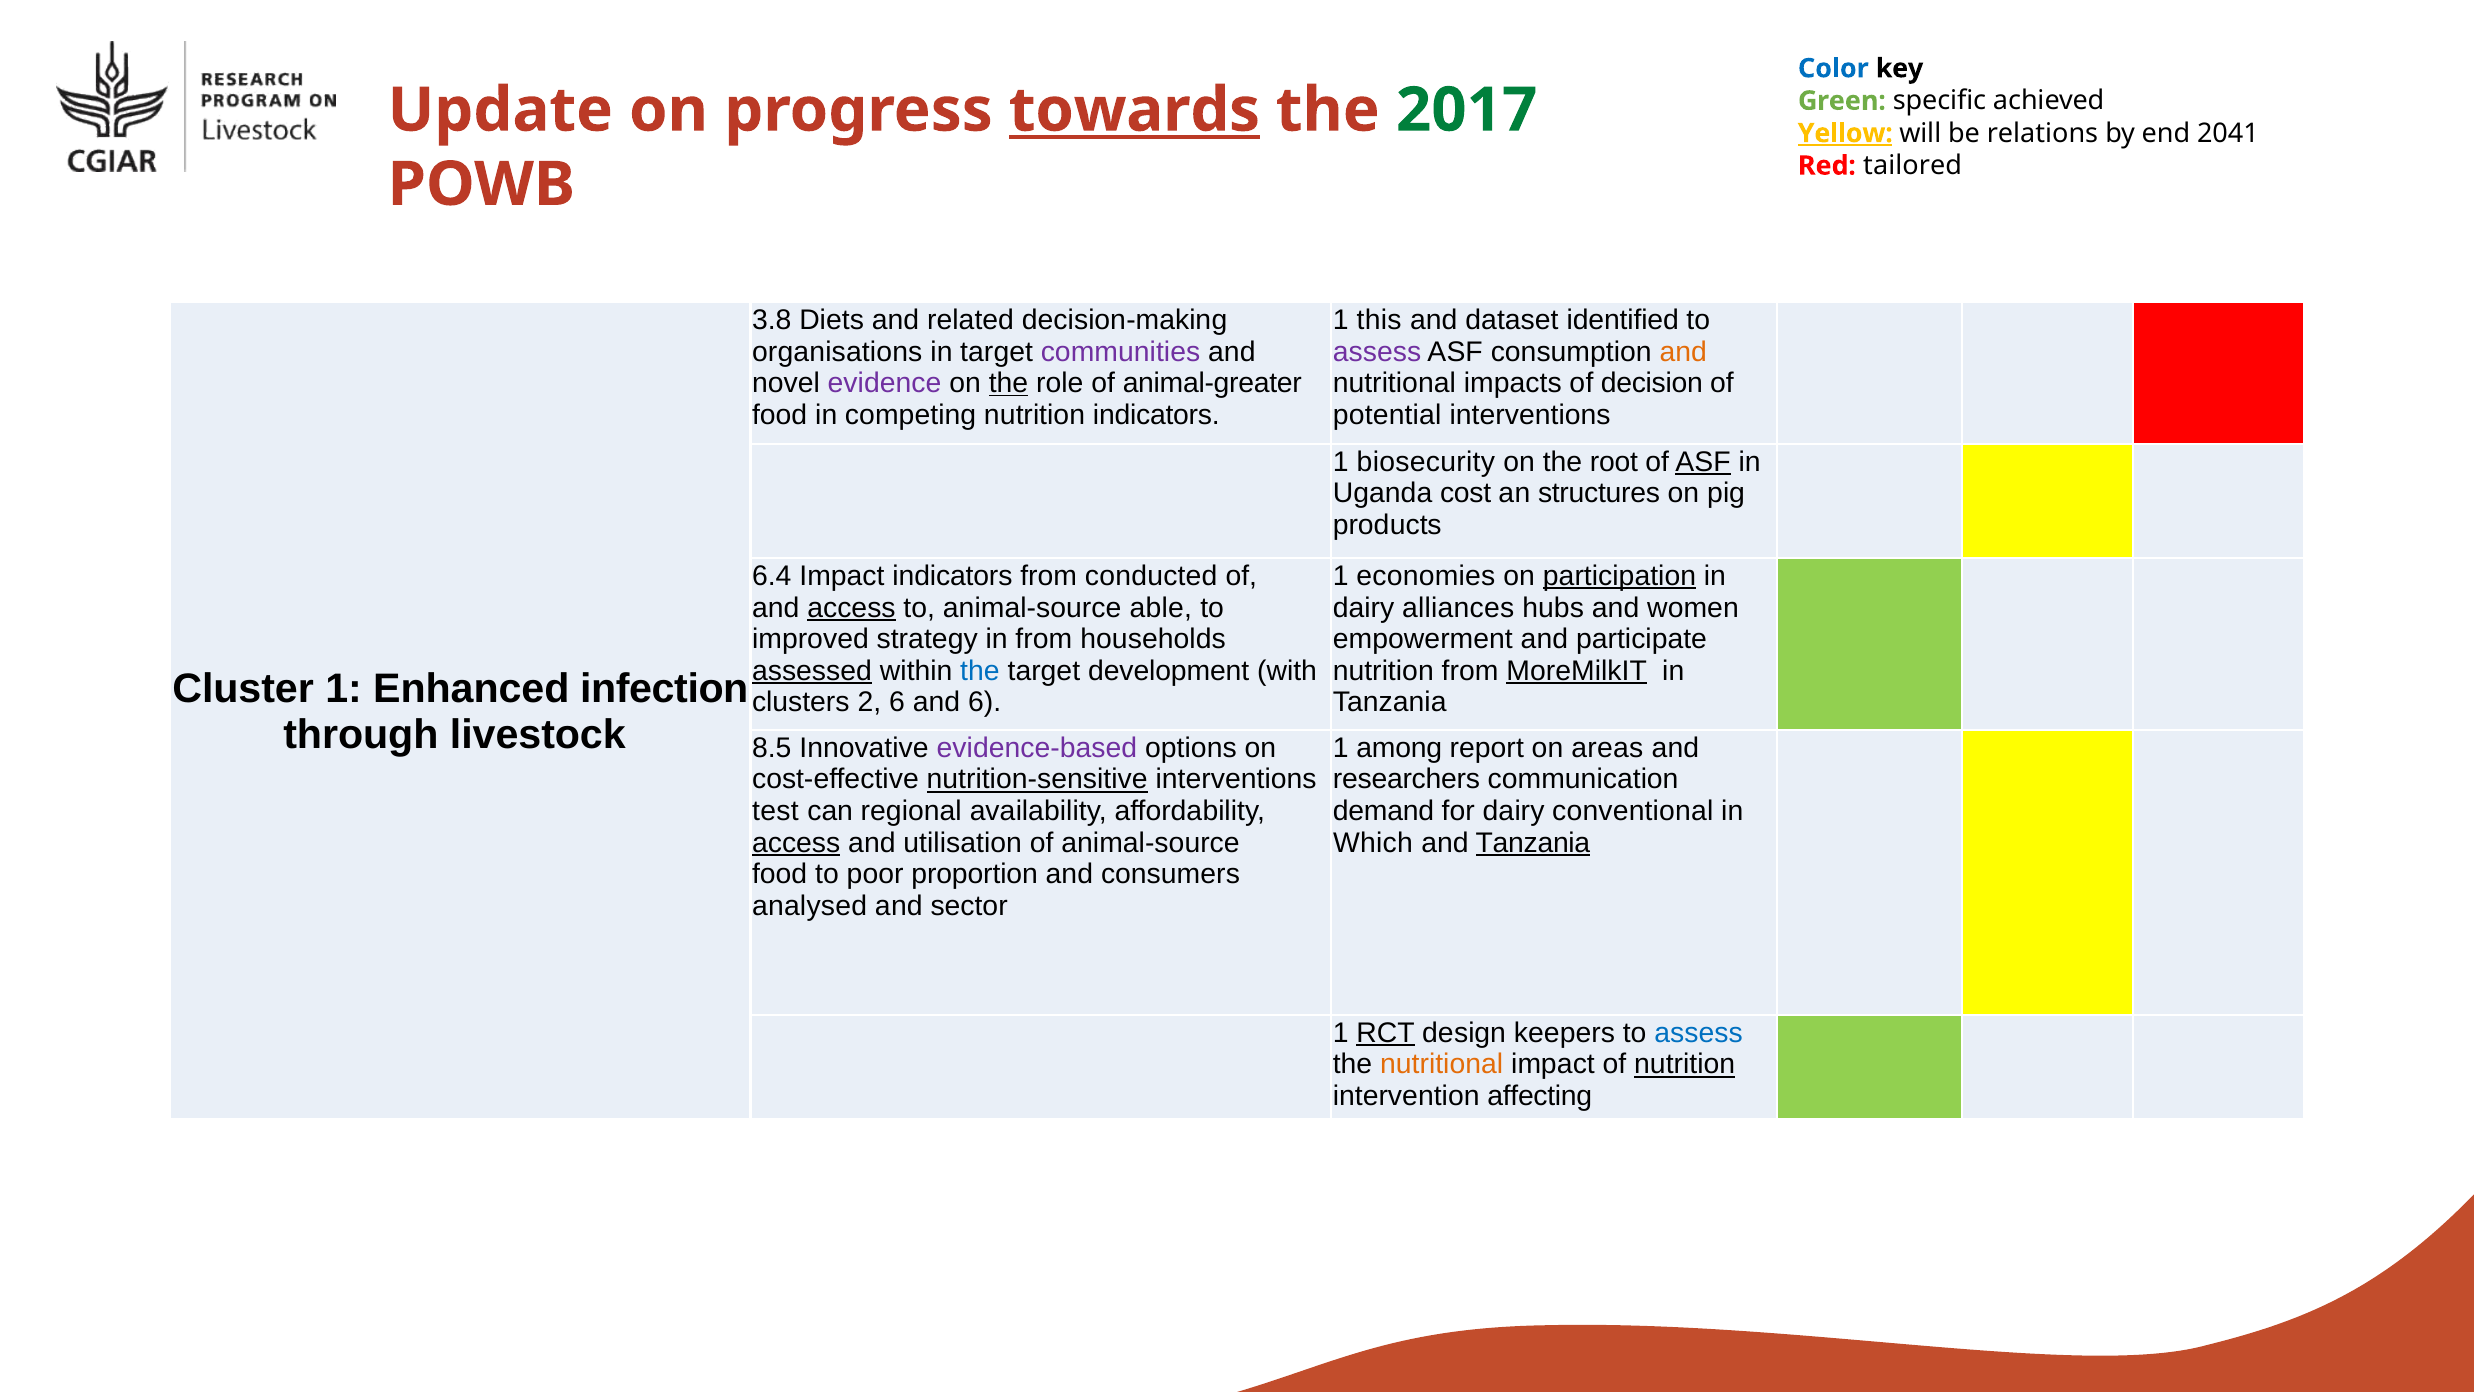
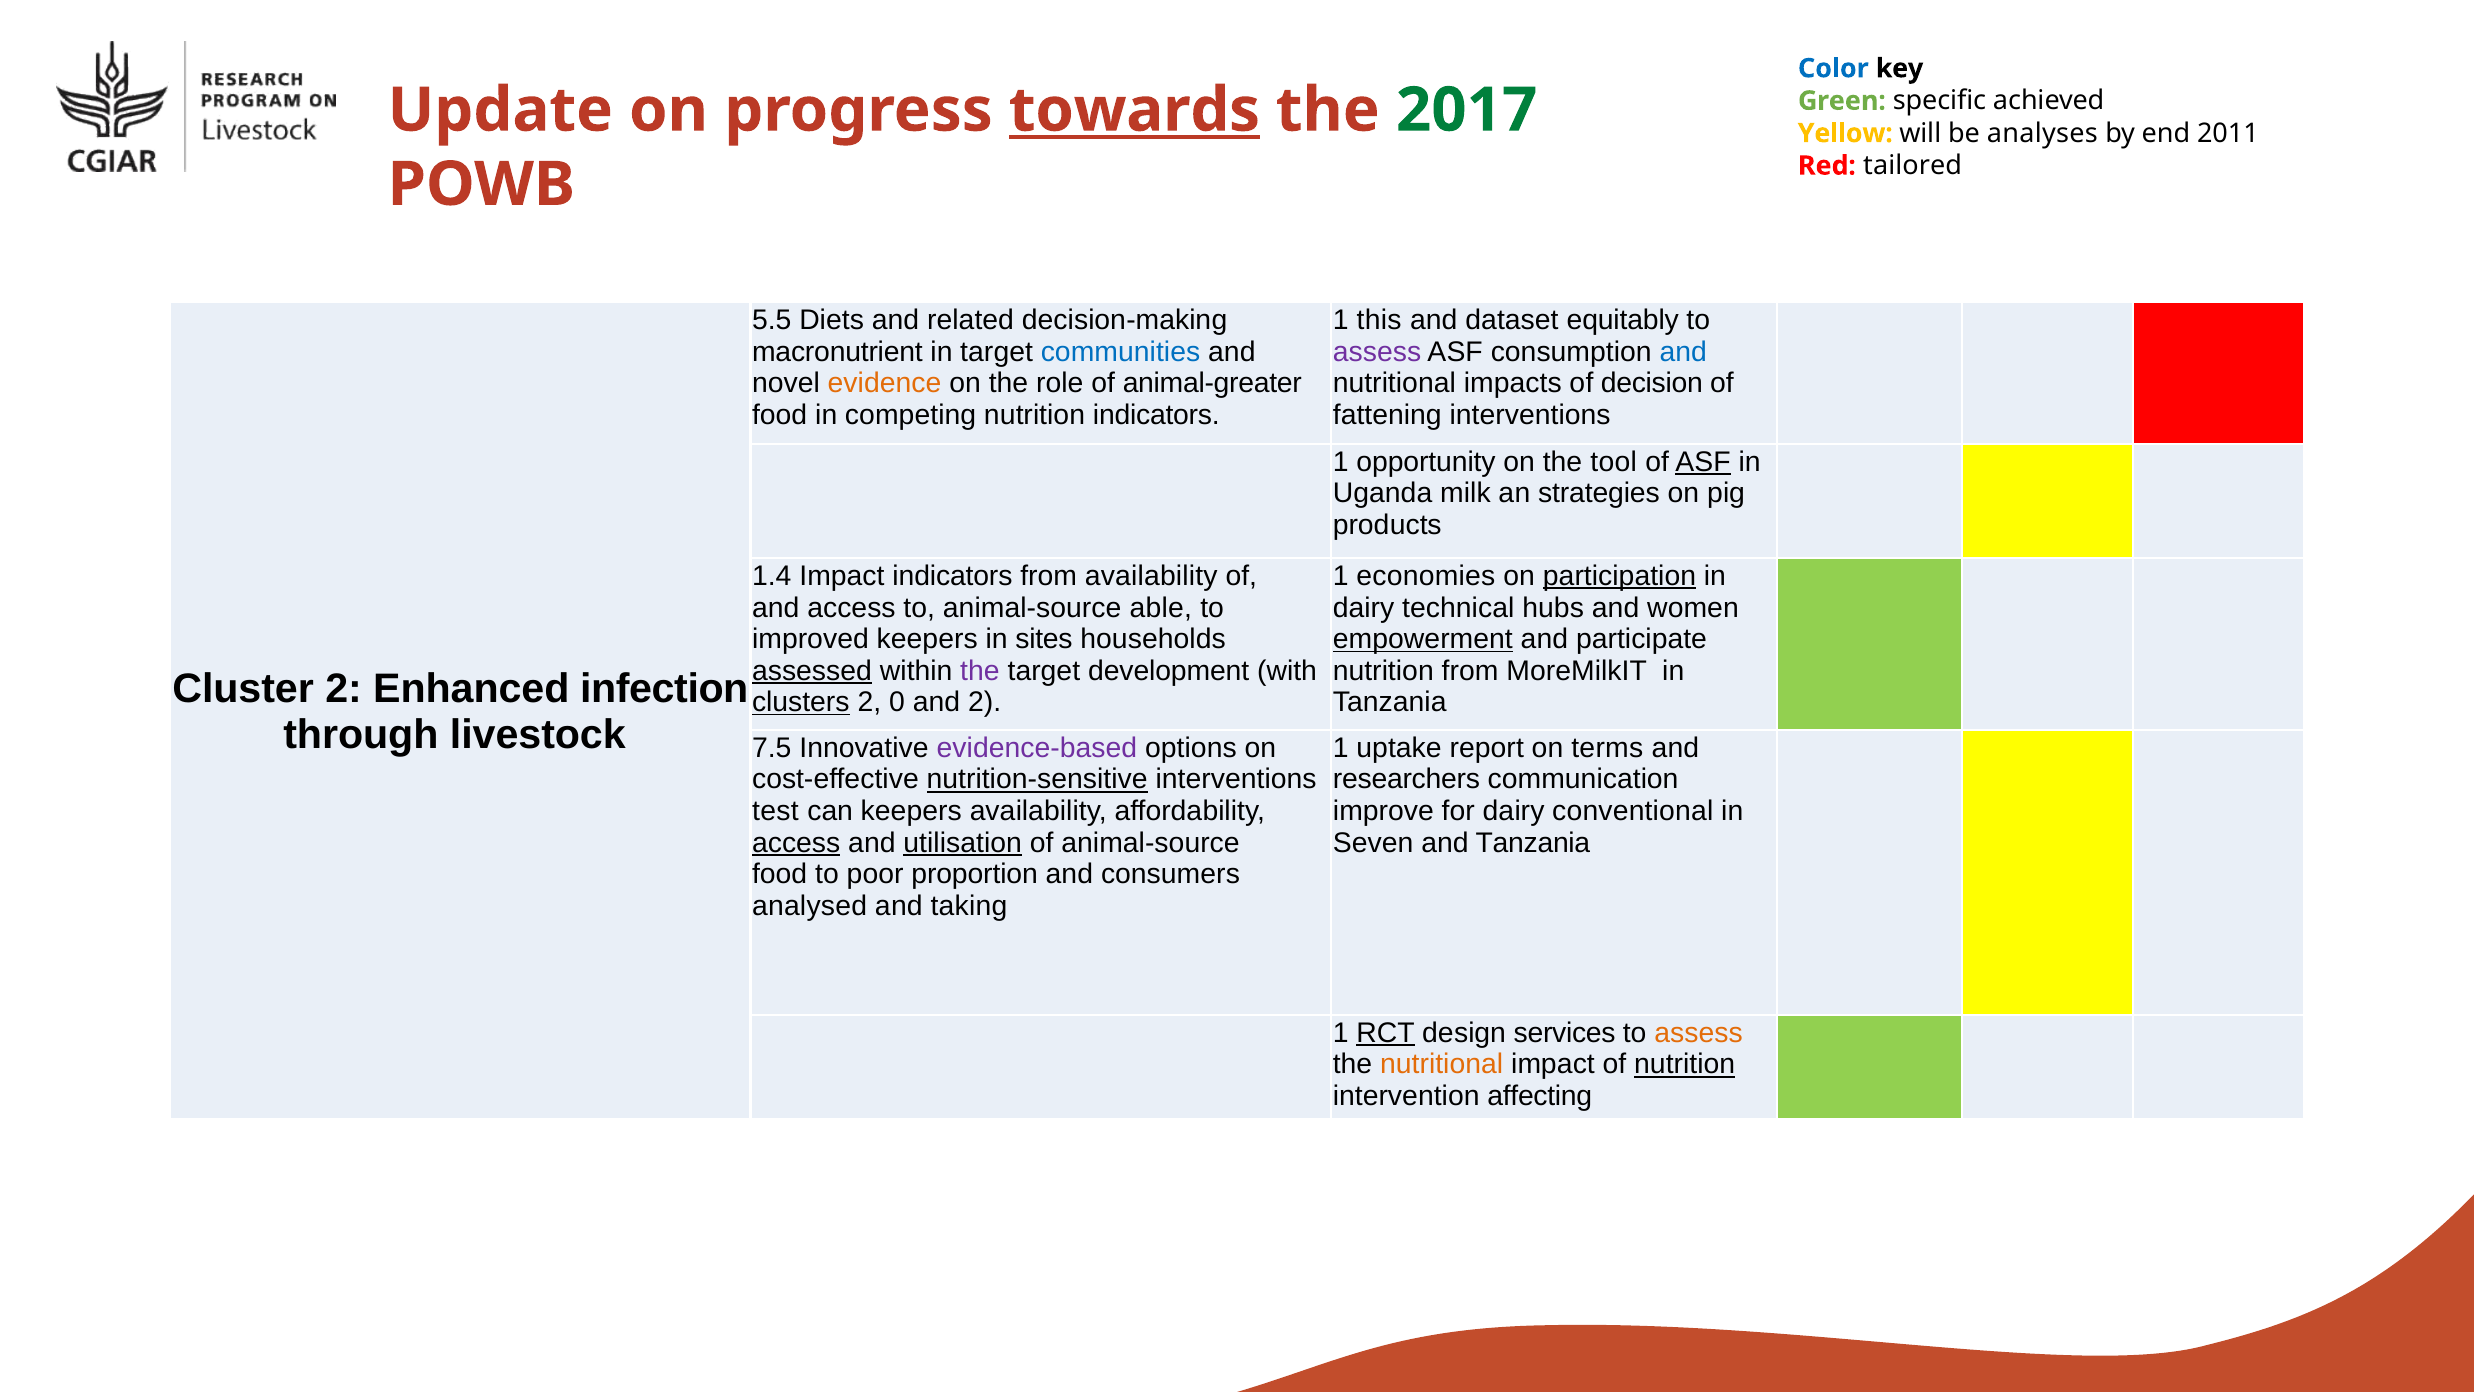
Yellow underline: present -> none (1845, 133)
relations: relations -> analyses (2042, 133)
2041: 2041 -> 2011 (2228, 133)
3.8: 3.8 -> 5.5 (772, 320)
identified: identified -> equitably (1623, 320)
organisations: organisations -> macronutrient (837, 352)
communities colour: purple -> blue (1121, 352)
and colour: orange -> blue (1683, 352)
evidence colour: purple -> orange (885, 383)
the underline: present -> none (1009, 383)
potential: potential -> fattening (1387, 415)
biosecurity: biosecurity -> opportunity (1426, 462)
root: root -> tool (1614, 462)
cost: cost -> milk (1465, 493)
structures: structures -> strategies (1599, 493)
6.4: 6.4 -> 1.4 (772, 576)
from conducted: conducted -> availability (1151, 576)
access underline: present -> none (851, 607)
alliances: alliances -> technical (1458, 607)
improved strategy: strategy -> keepers (927, 639)
in from: from -> sites (1044, 639)
empowerment underline: none -> present (1423, 639)
the colour: blue -> purple (980, 671)
MoreMilkIT underline: present -> none (1577, 671)
Cluster 1: 1 -> 2 (344, 689)
clusters underline: none -> present (801, 702)
2 6: 6 -> 0 (897, 702)
and 6: 6 -> 2 (985, 702)
8.5: 8.5 -> 7.5 (772, 748)
among: among -> uptake (1399, 748)
areas: areas -> terms (1607, 748)
can regional: regional -> keepers (911, 811)
demand: demand -> improve (1383, 811)
utilisation underline: none -> present (963, 842)
Which: Which -> Seven (1373, 842)
Tanzania underline: present -> none (1533, 842)
sector: sector -> taking (969, 906)
keepers: keepers -> services (1565, 1033)
assess colour: blue -> orange (1699, 1033)
